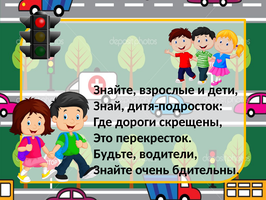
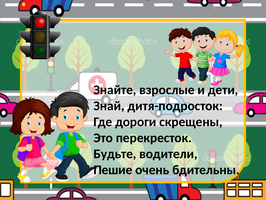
Знайте: Знайте -> Пешие (113, 169)
